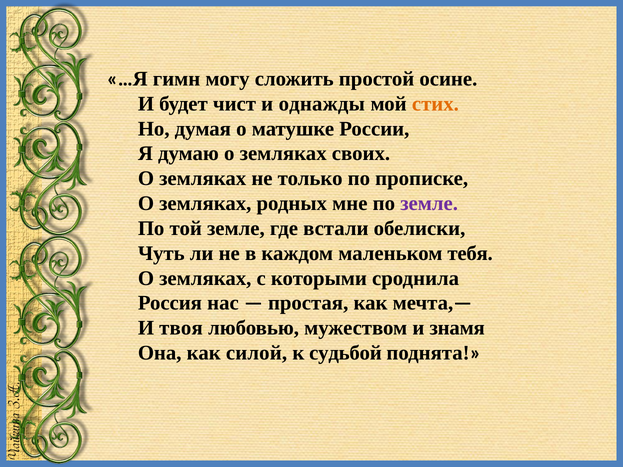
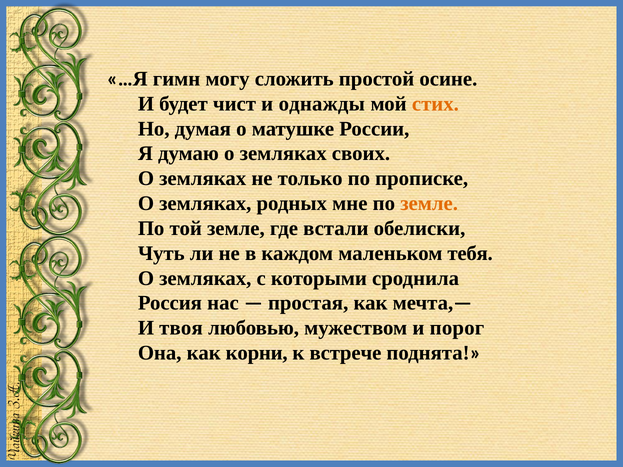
земле colour: purple -> orange (429, 204)
знамя: знамя -> порог (457, 328)
силой: силой -> корни (257, 353)
судьбой: судьбой -> встрече (345, 353)
